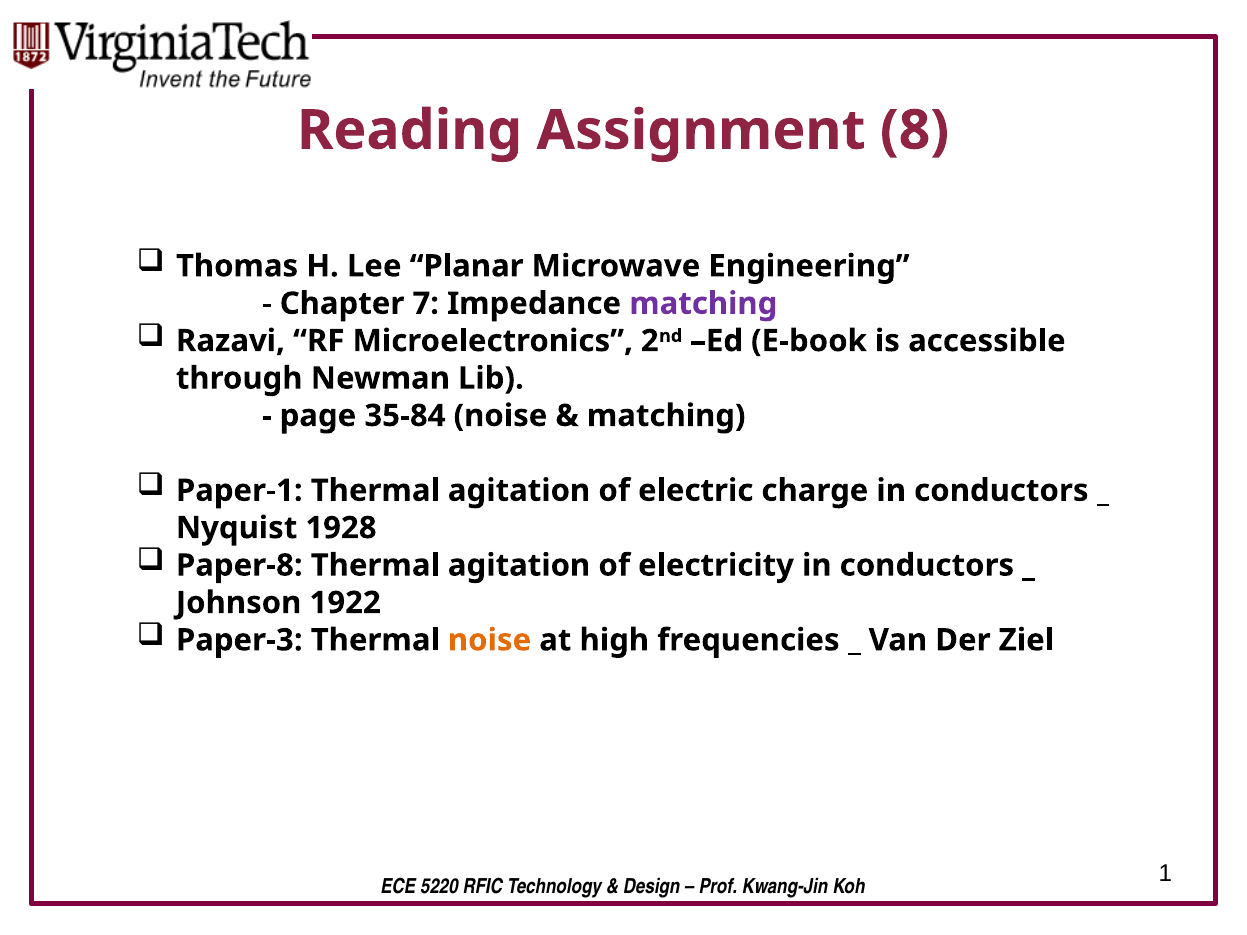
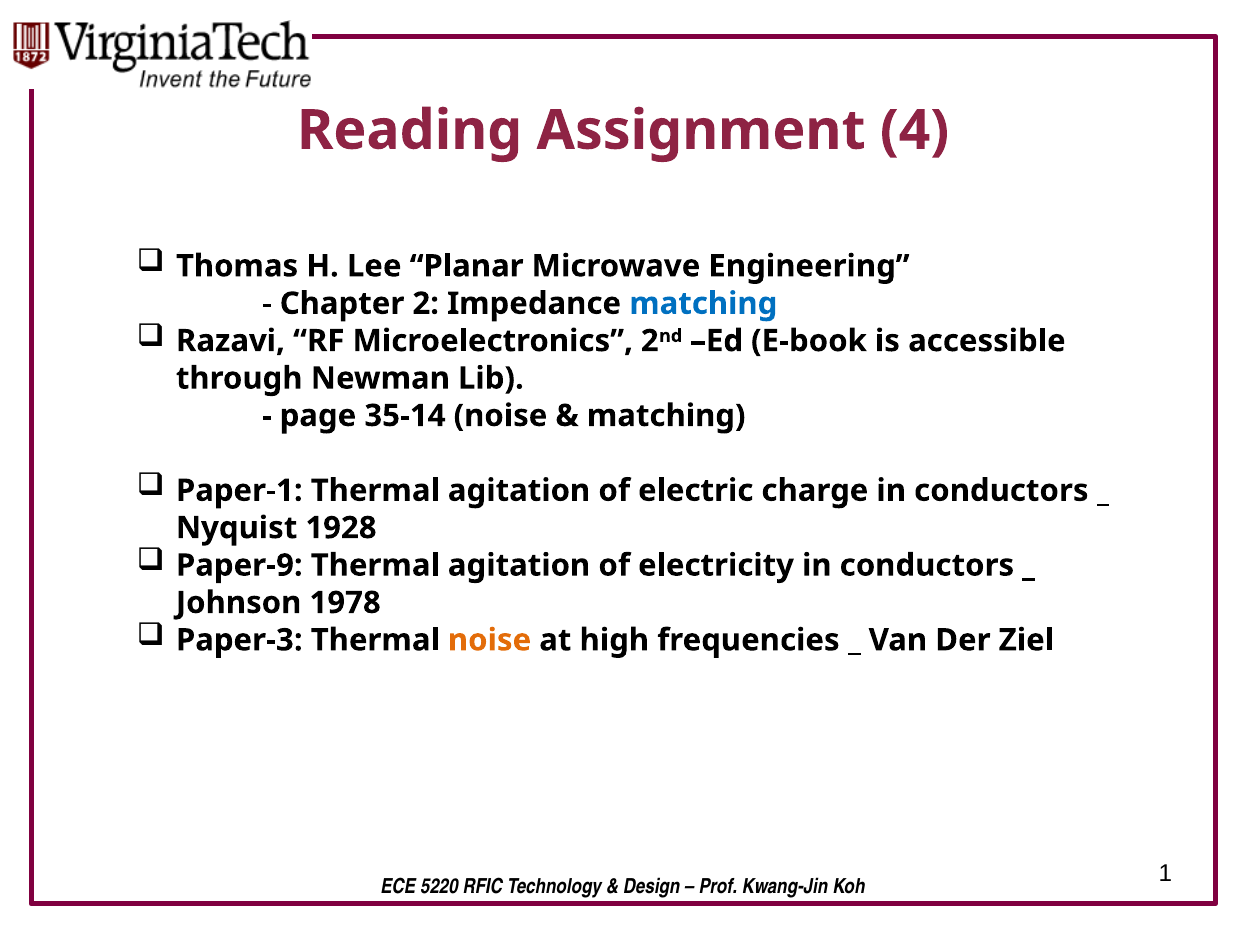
8: 8 -> 4 (915, 131)
7: 7 -> 2 (426, 304)
matching colour: purple -> blue (703, 304)
35-84: 35-84 -> 35-14 (405, 416)
Paper-8: Paper-8 -> Paper-9 (239, 565)
1922: 1922 -> 1978 (345, 603)
